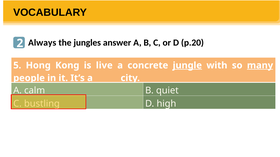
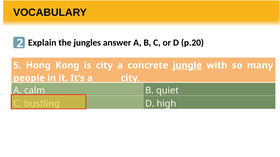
Always: Always -> Explain (42, 43)
is live: live -> city (104, 66)
many underline: present -> none (260, 66)
